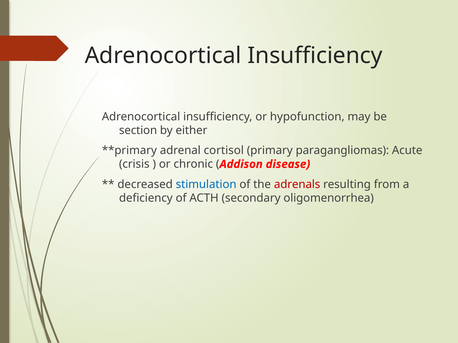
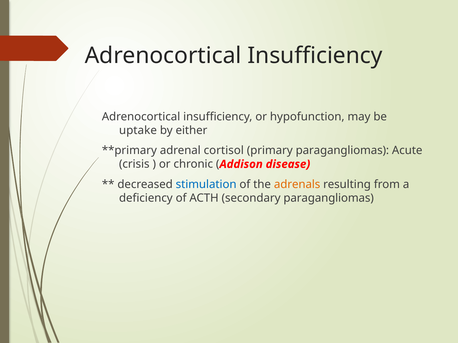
section: section -> uptake (138, 131)
adrenals colour: red -> orange (297, 185)
secondary oligomenorrhea: oligomenorrhea -> paragangliomas (329, 198)
